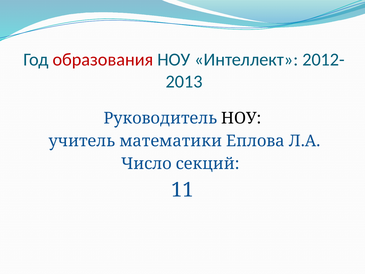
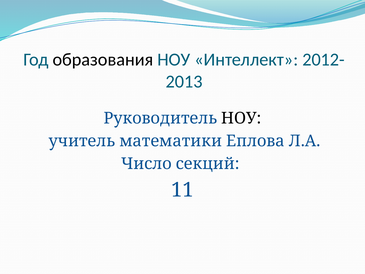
образования colour: red -> black (103, 60)
